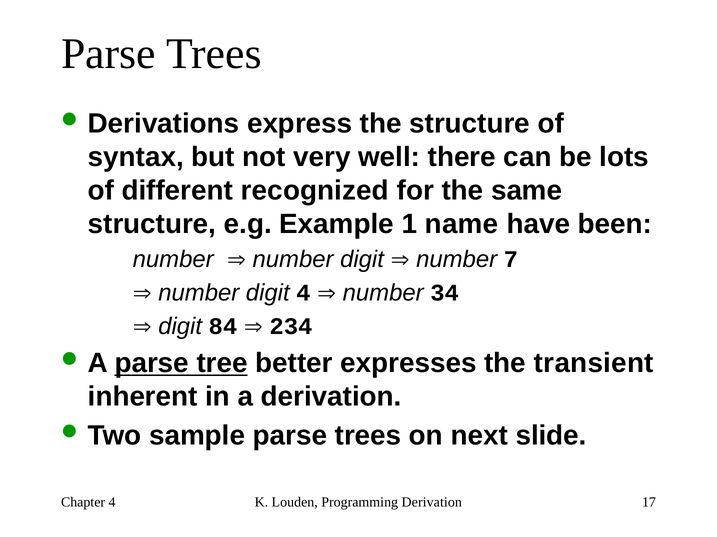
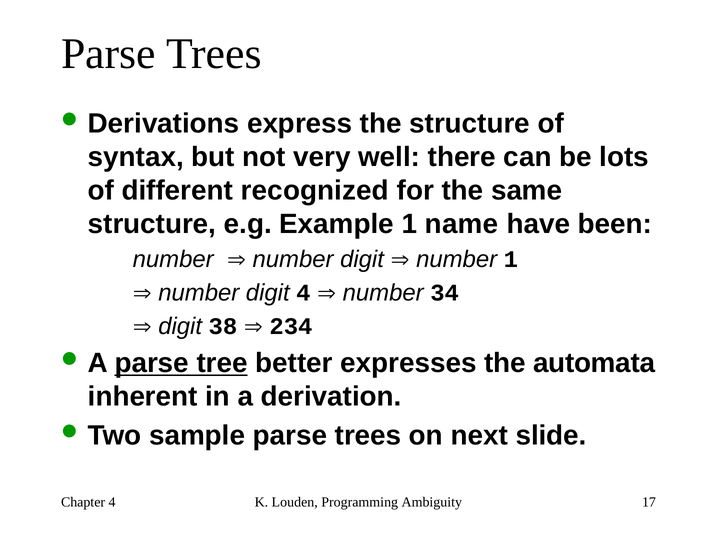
number 7: 7 -> 1 (511, 260)
84: 84 -> 38 (223, 327)
transient: transient -> automata (594, 364)
Programming Derivation: Derivation -> Ambiguity (432, 503)
